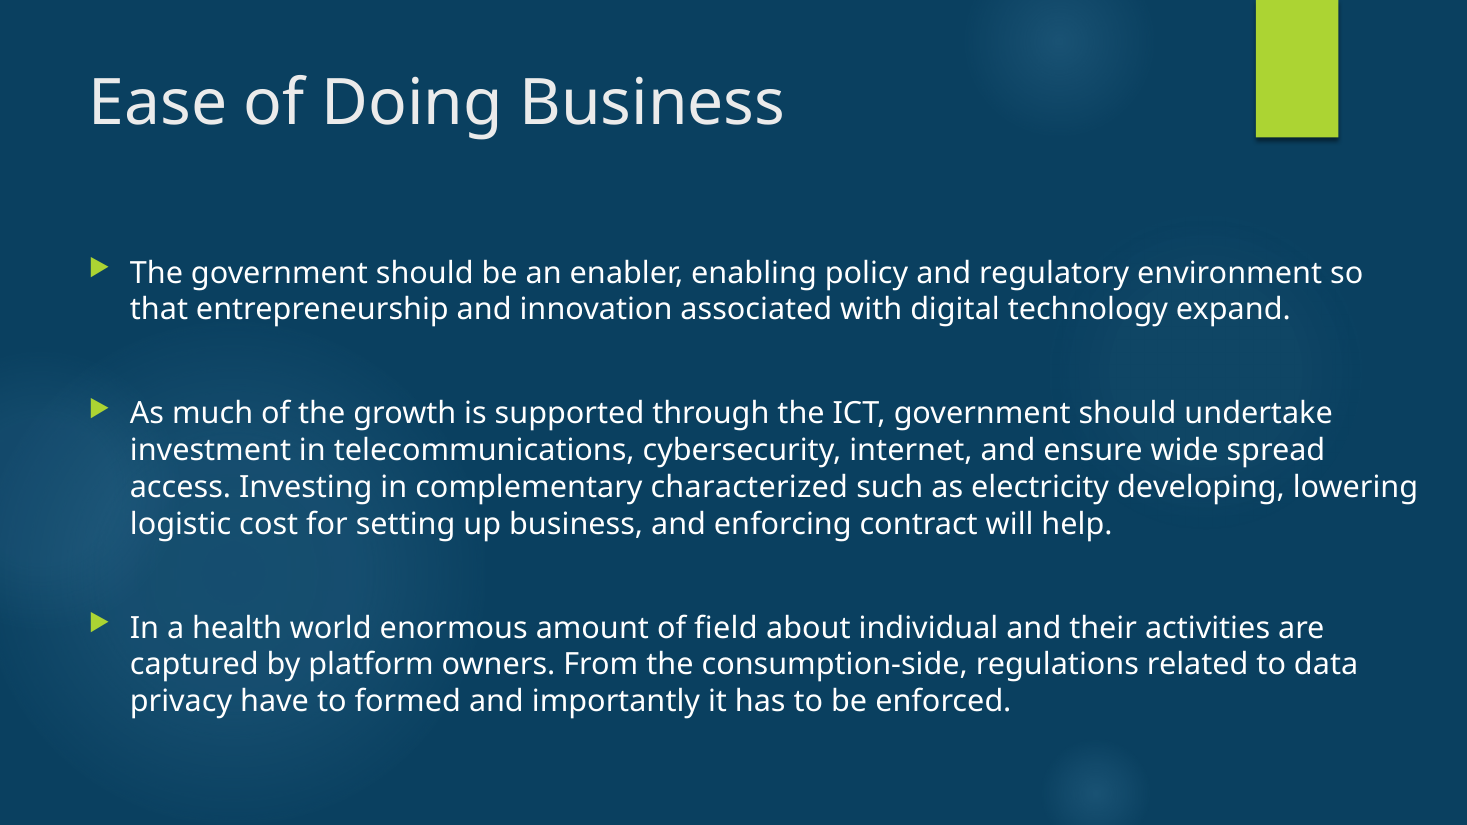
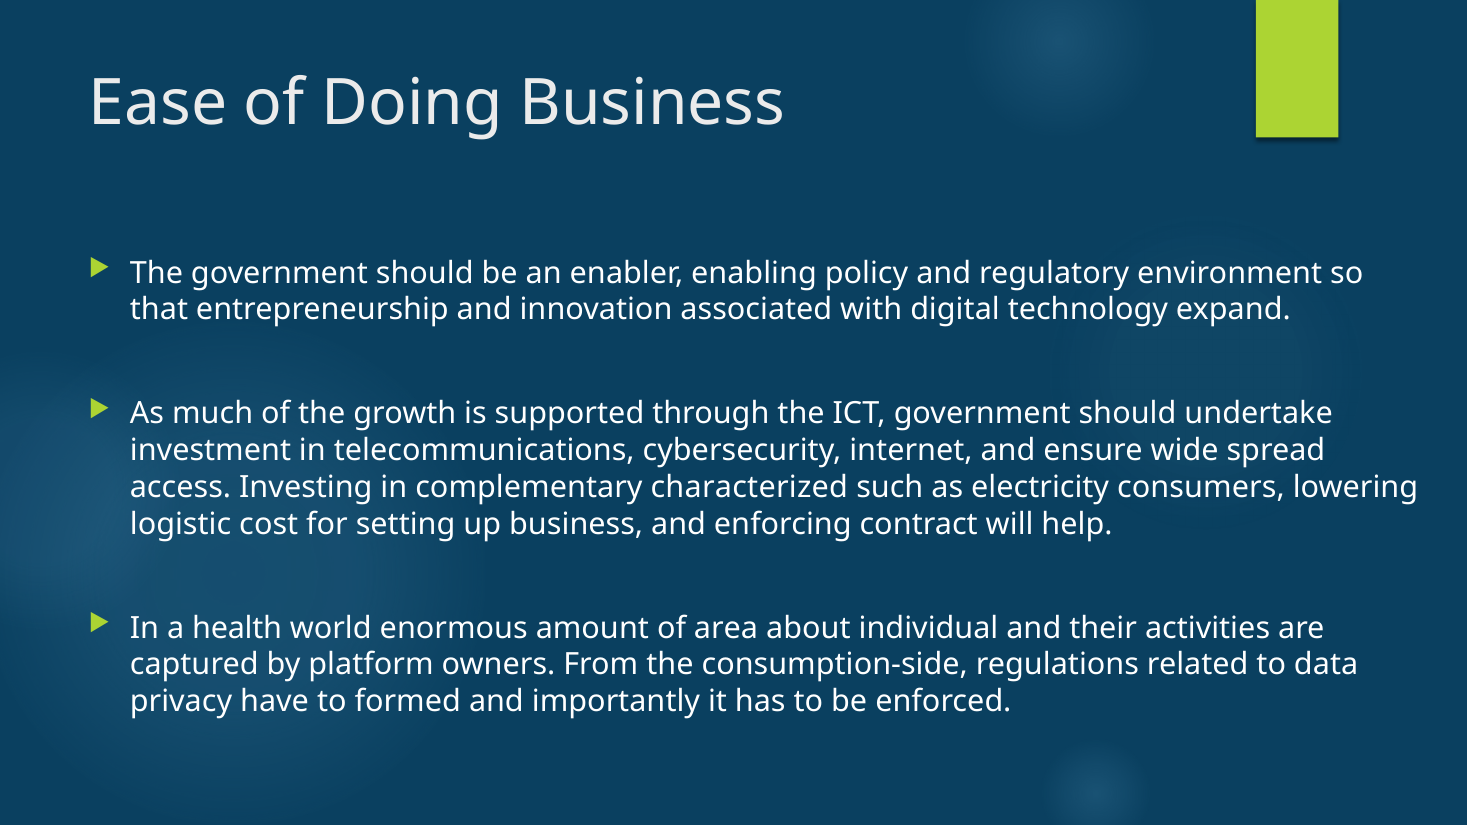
developing: developing -> consumers (1201, 487)
field: field -> area (726, 628)
